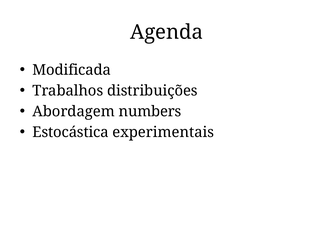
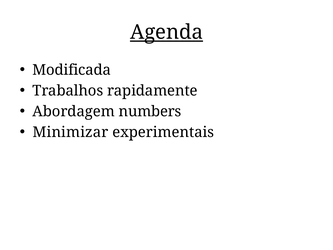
Agenda underline: none -> present (167, 32)
distribuições: distribuições -> rapidamente (152, 91)
Estocástica: Estocástica -> Minimizar (70, 132)
